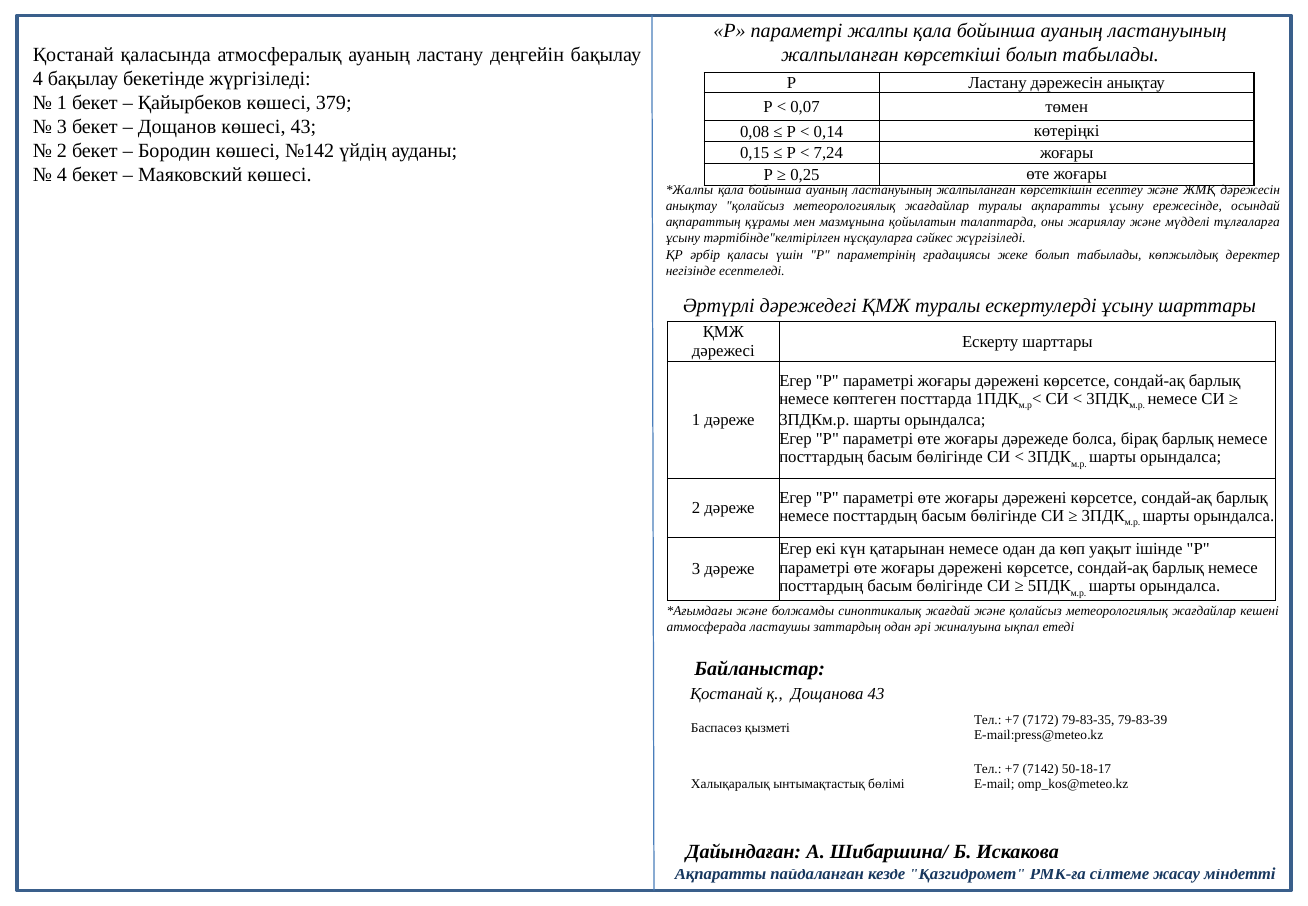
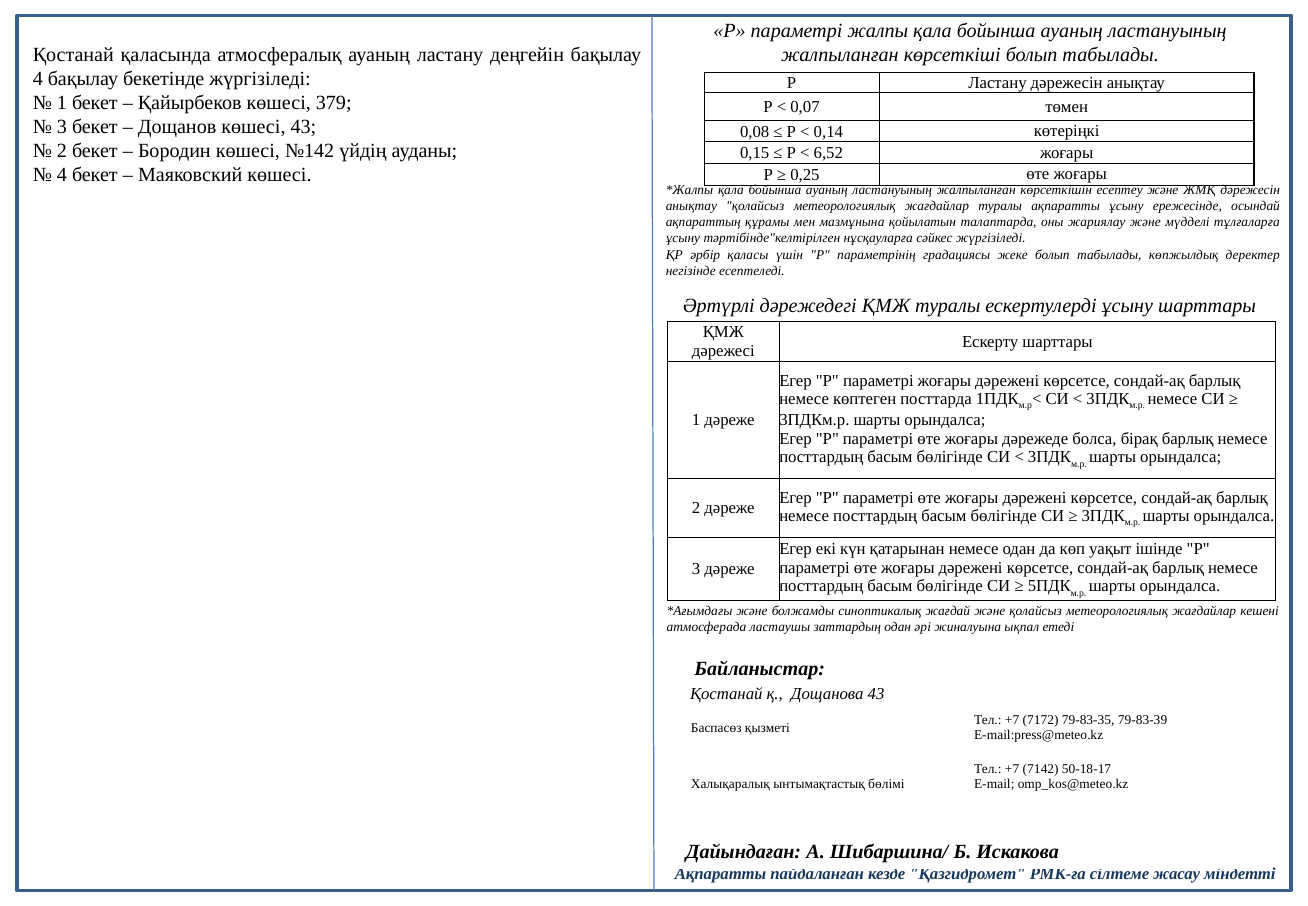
7,24: 7,24 -> 6,52 (828, 153)
